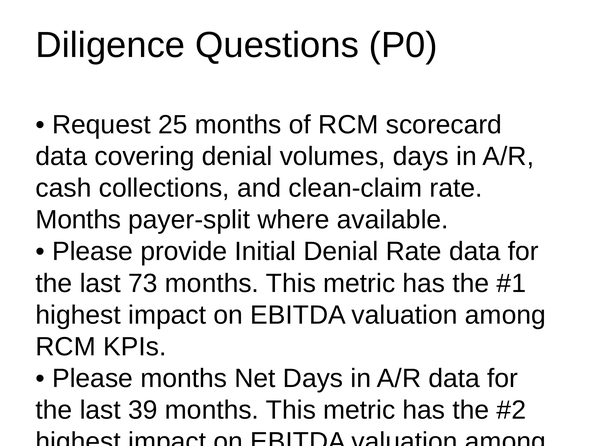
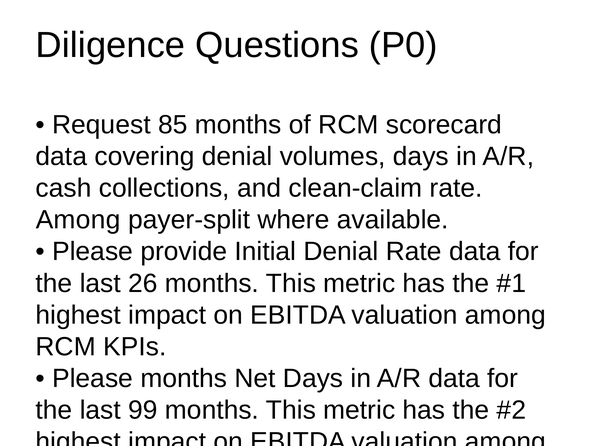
25: 25 -> 85 (173, 125)
Months: Months -> Among (78, 220)
73: 73 -> 26 (143, 283)
39: 39 -> 99 (143, 410)
